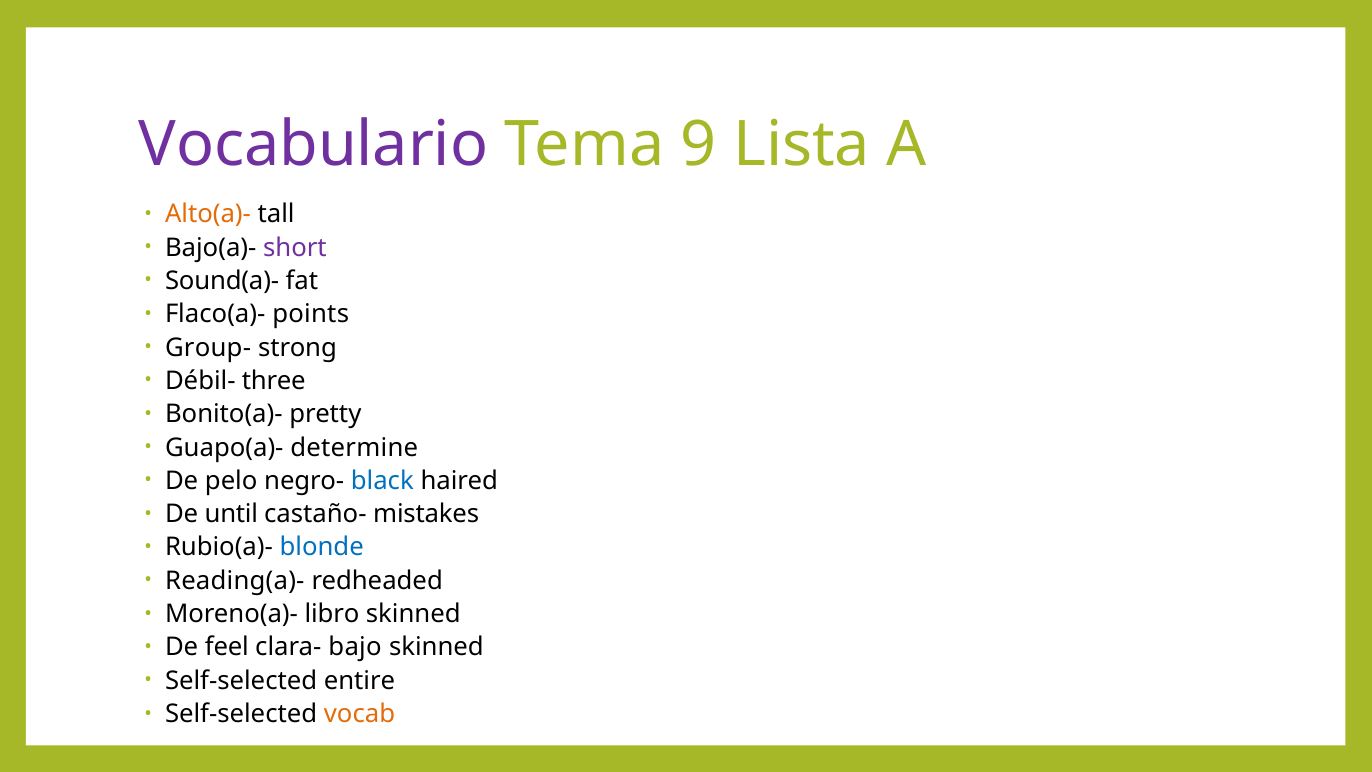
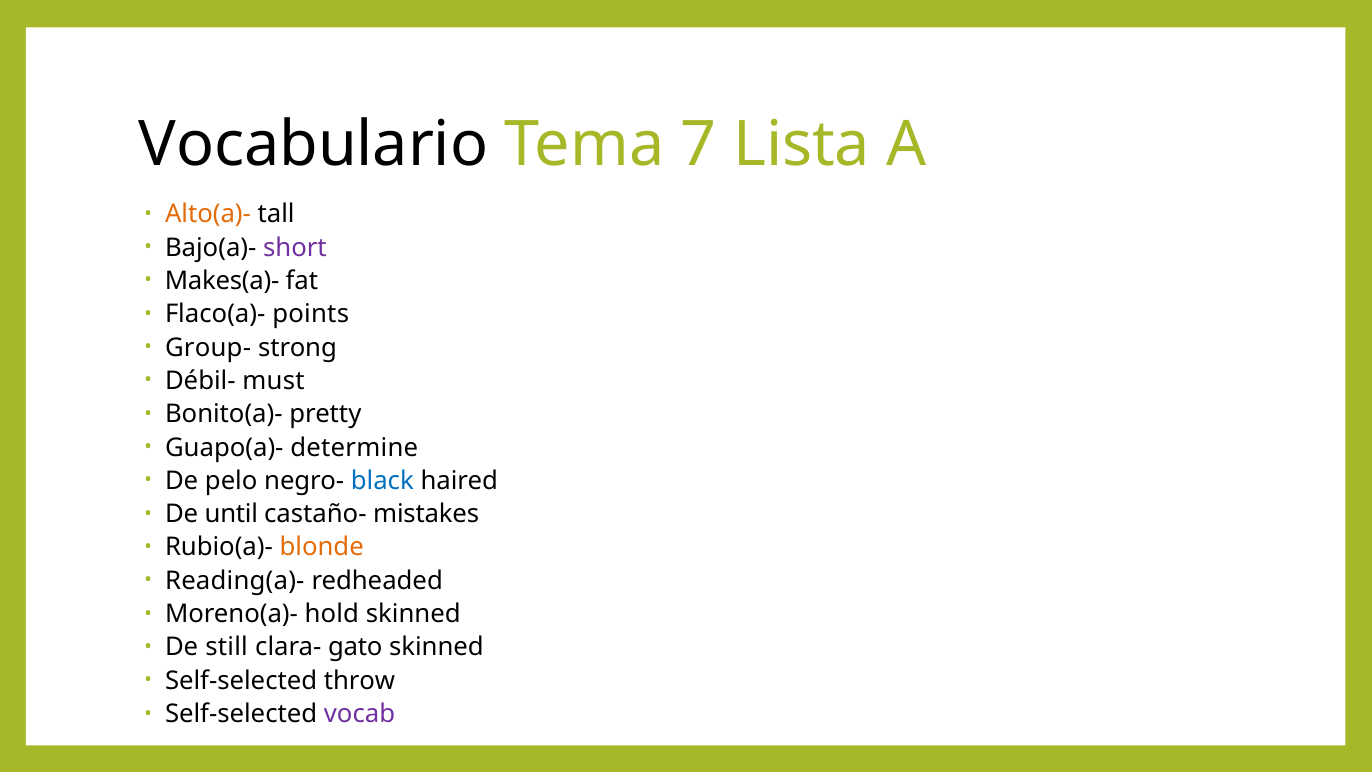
Vocabulario colour: purple -> black (314, 144)
9: 9 -> 7 (699, 144)
Sound(a)-: Sound(a)- -> Makes(a)- (222, 281)
three: three -> must (274, 381)
blonde colour: blue -> orange (322, 547)
libro: libro -> hold (332, 614)
feel: feel -> still (227, 647)
bajo: bajo -> gato (355, 647)
entire: entire -> throw (360, 680)
vocab colour: orange -> purple (359, 714)
